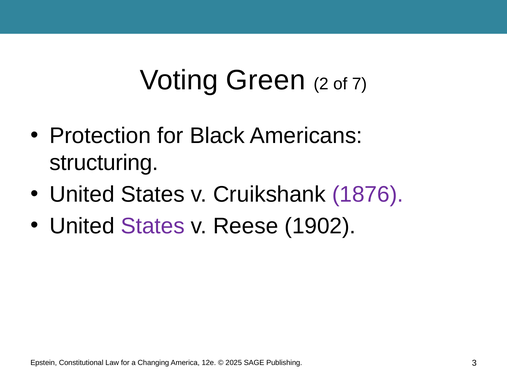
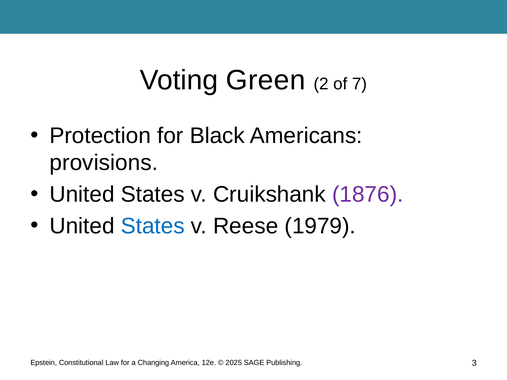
structuring: structuring -> provisions (104, 163)
States colour: purple -> blue (153, 226)
1902: 1902 -> 1979 (320, 226)
